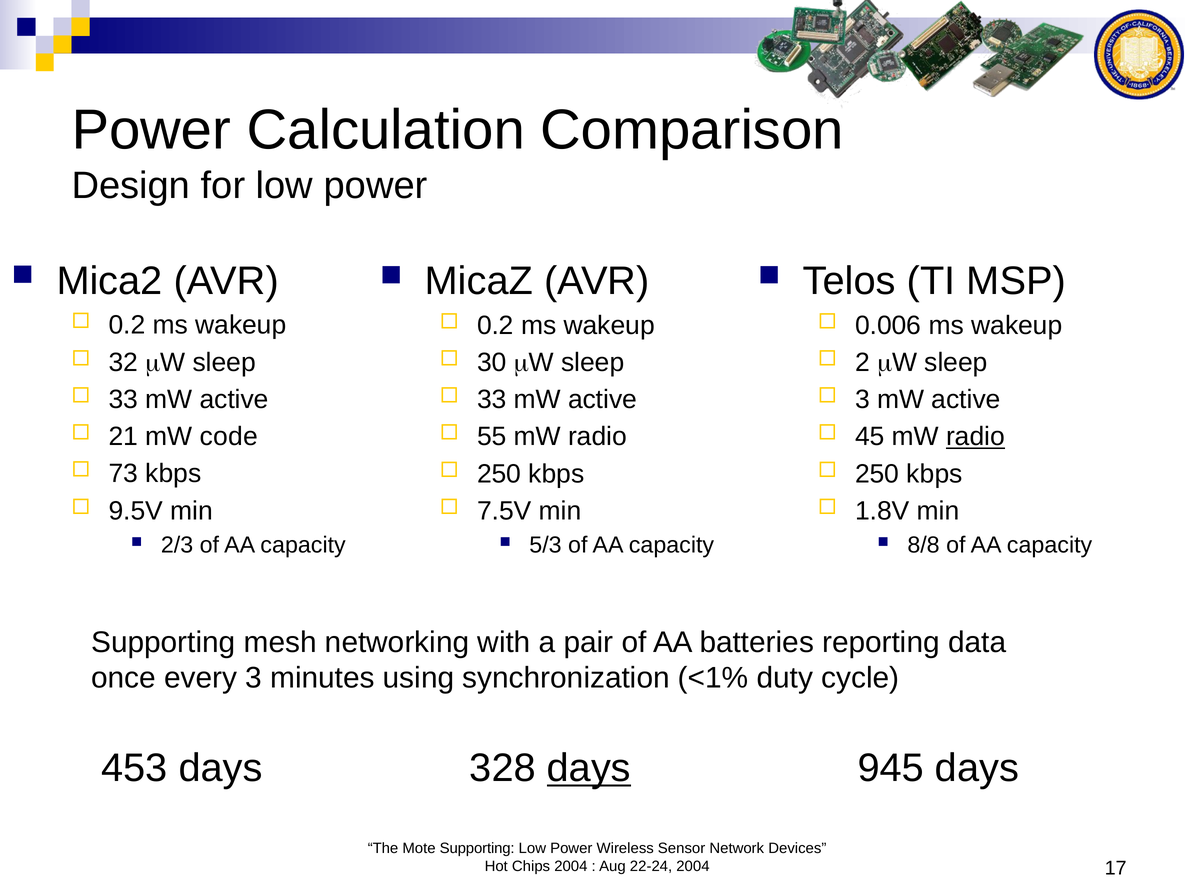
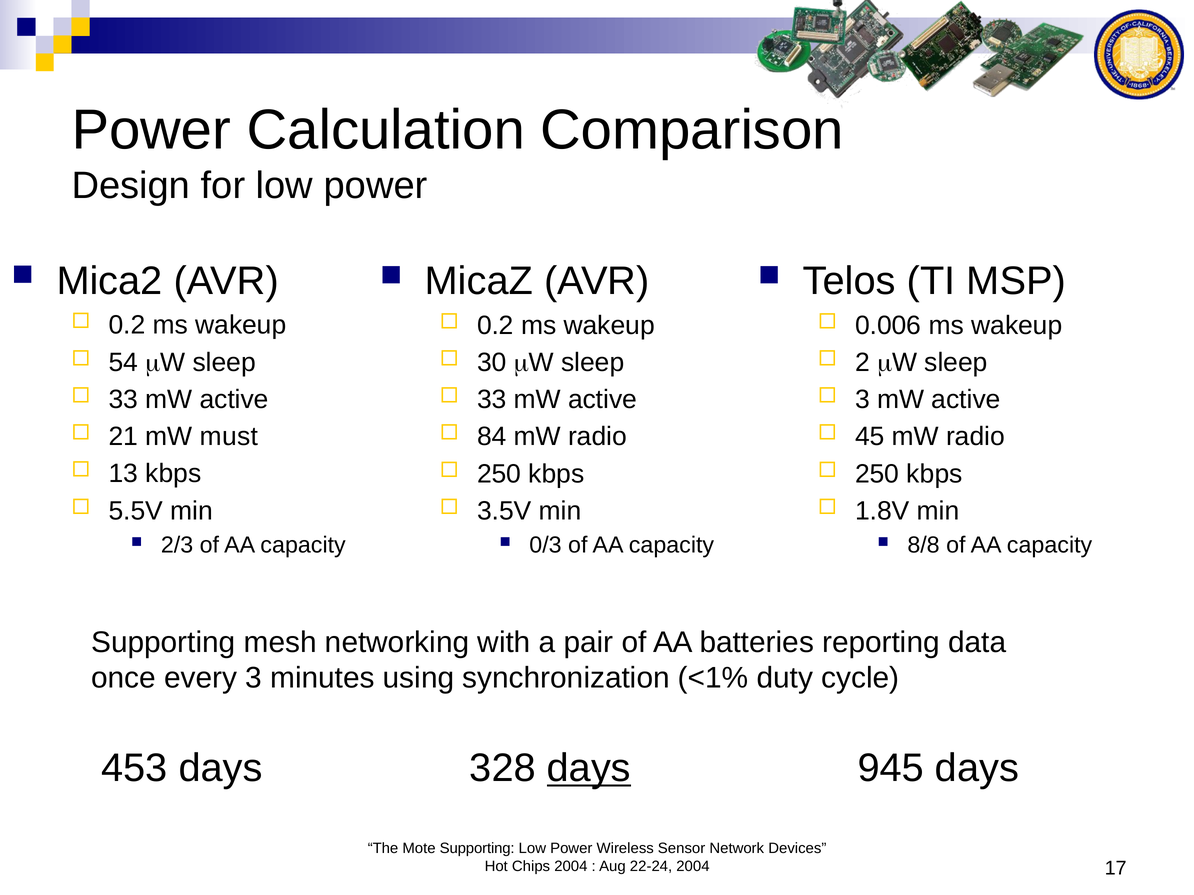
32: 32 -> 54 (123, 363)
code: code -> must (229, 437)
55: 55 -> 84 (492, 437)
radio underline: present -> none (976, 437)
73: 73 -> 13 (123, 474)
9.5V: 9.5V -> 5.5V (136, 511)
7.5V: 7.5V -> 3.5V (504, 511)
5/3: 5/3 -> 0/3 (545, 546)
